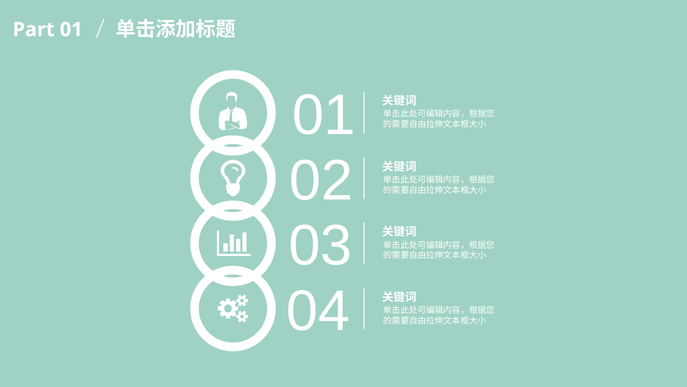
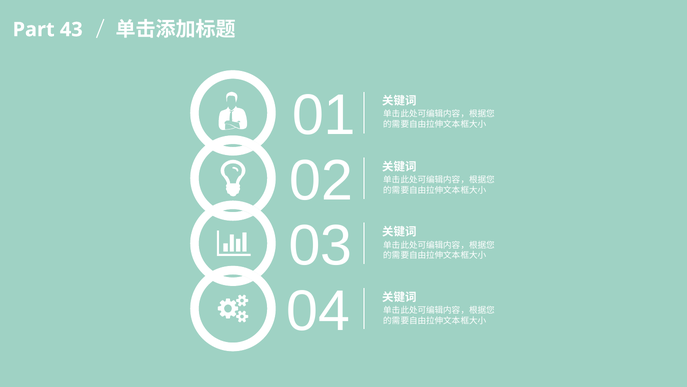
Part 01: 01 -> 43 (71, 30)
